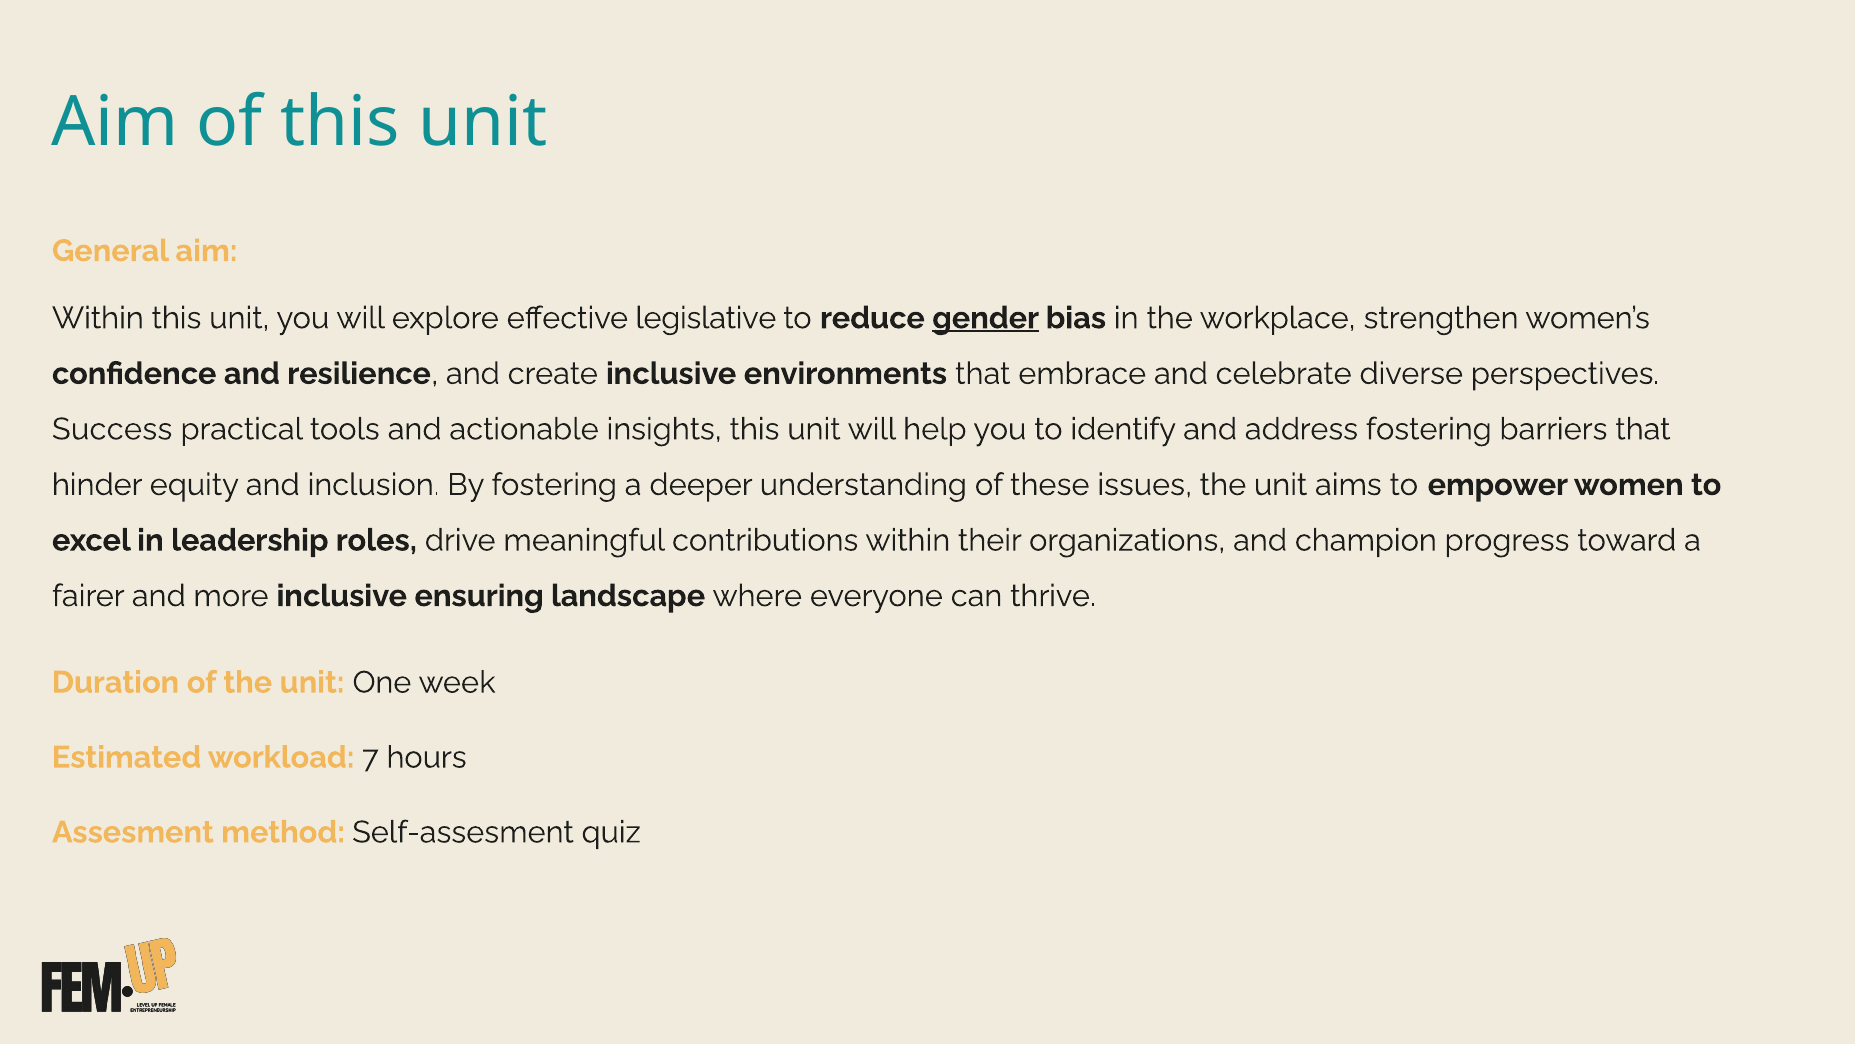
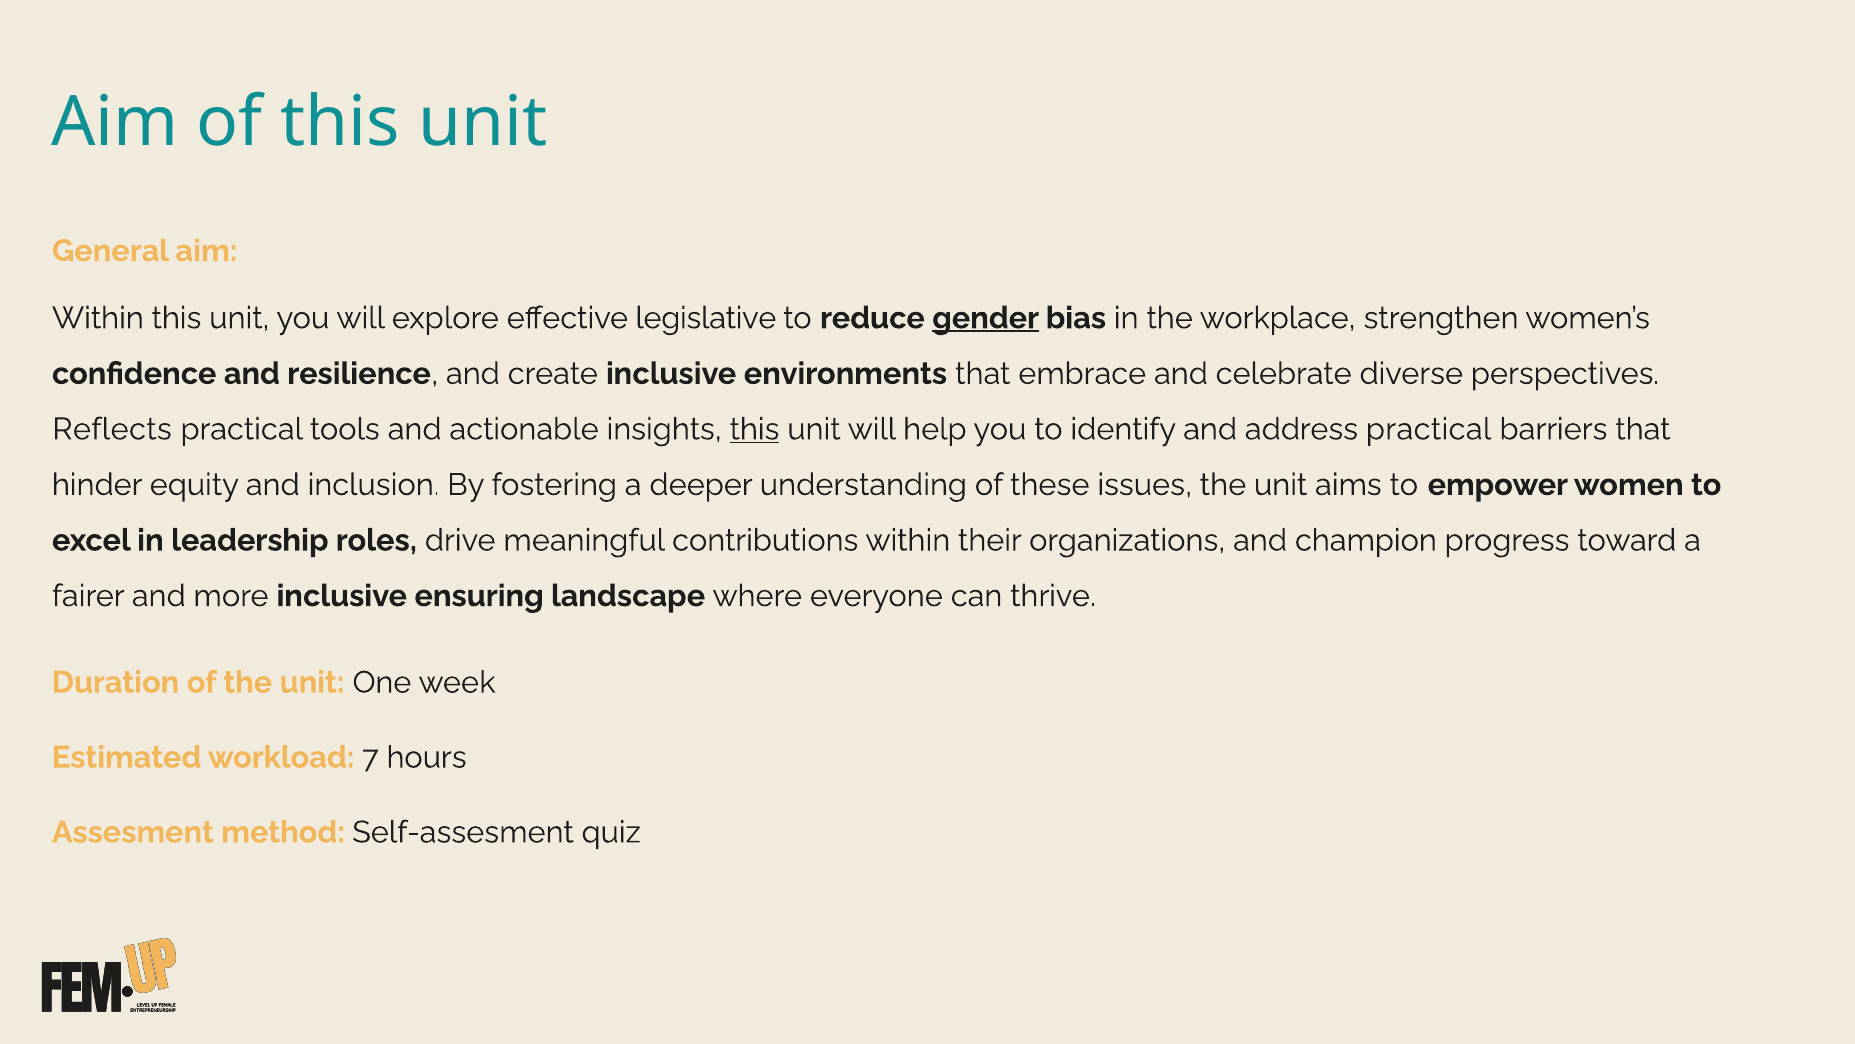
Success: Success -> Reflects (112, 429)
this underline: none -> present (755, 429)
address fostering: fostering -> practical (1429, 429)
